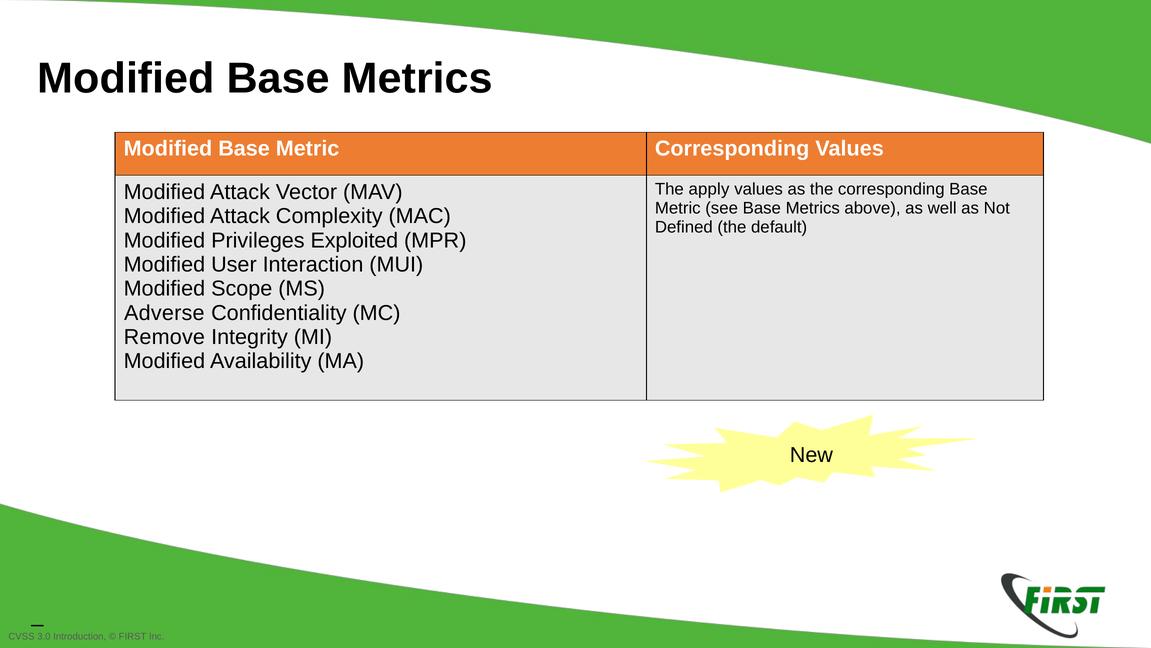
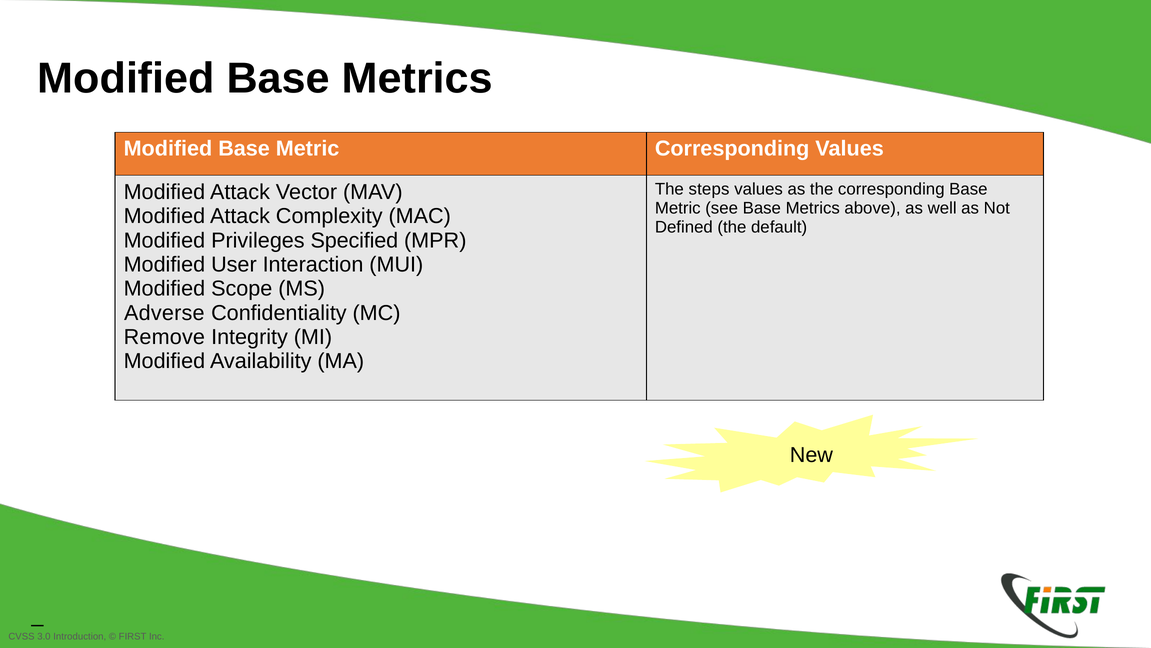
apply: apply -> steps (709, 189)
Exploited: Exploited -> Specified (354, 240)
